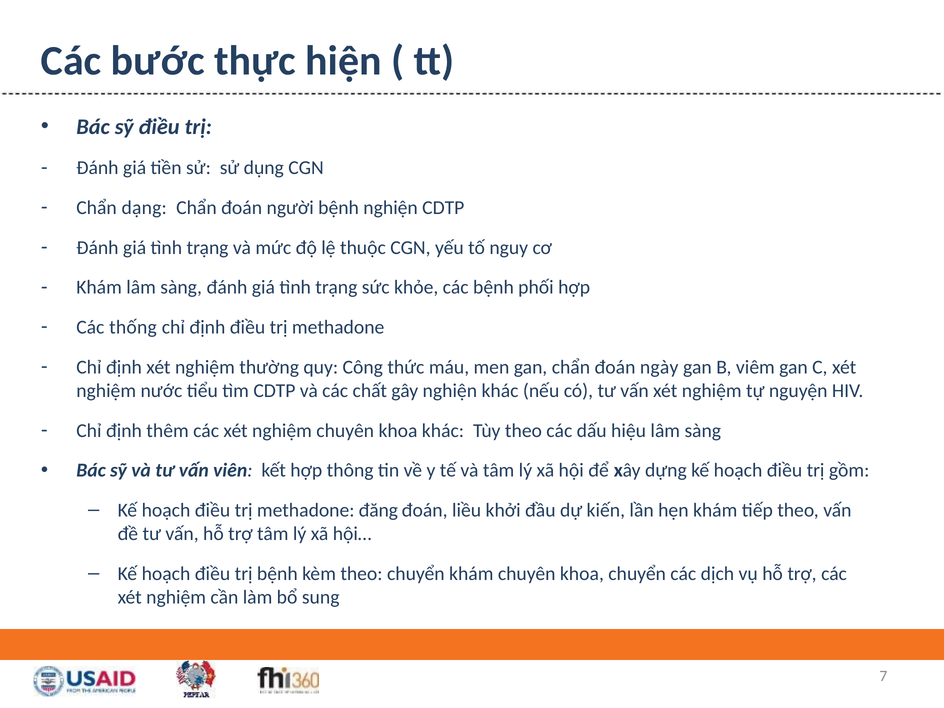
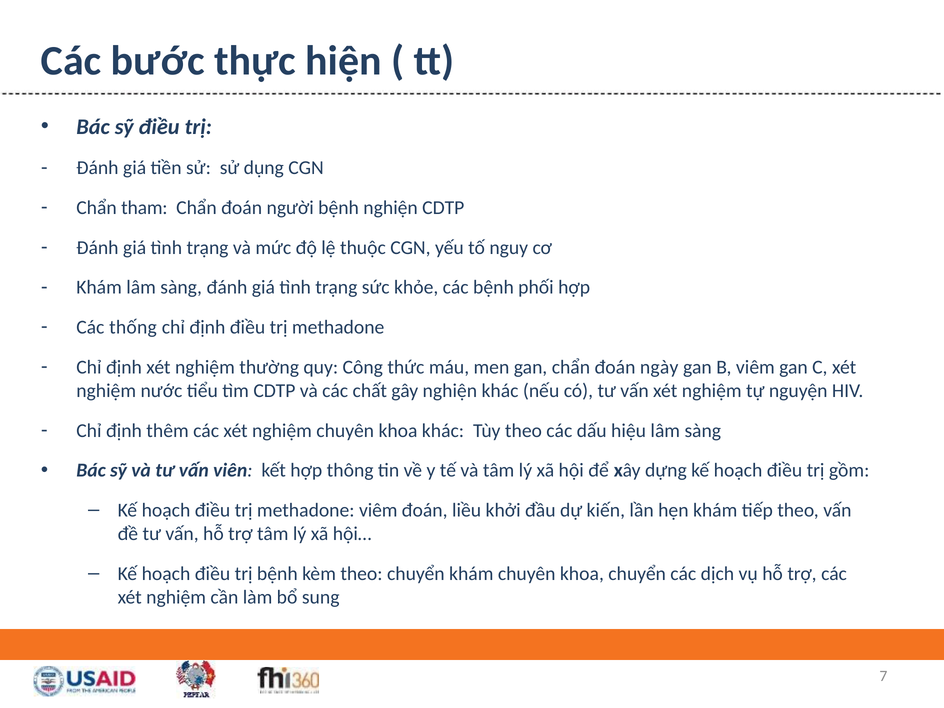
dạng: dạng -> tham (144, 208)
methadone đăng: đăng -> viêm (378, 510)
